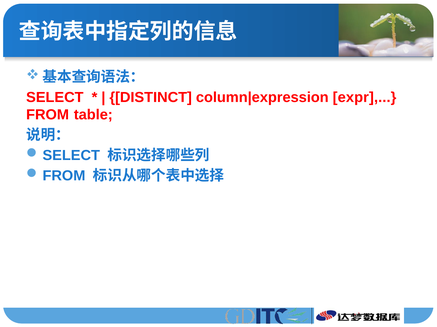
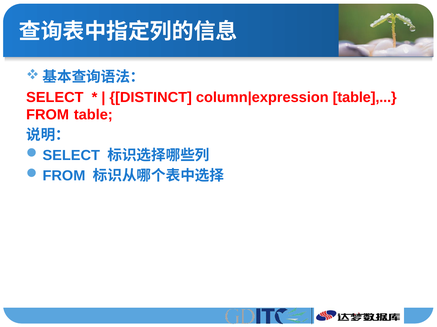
expr: expr -> table (365, 98)
